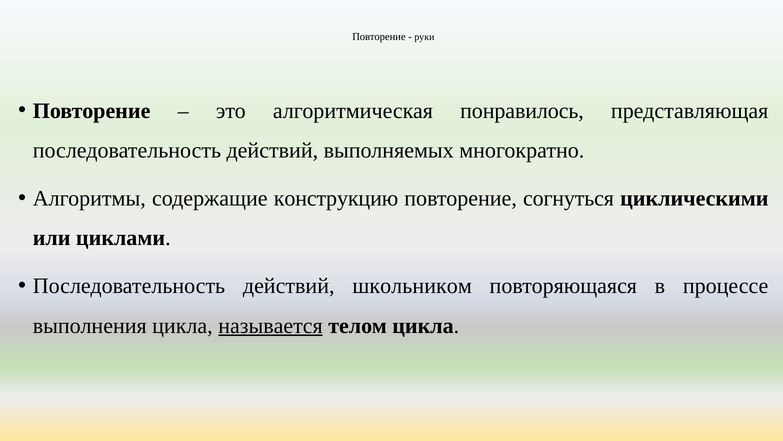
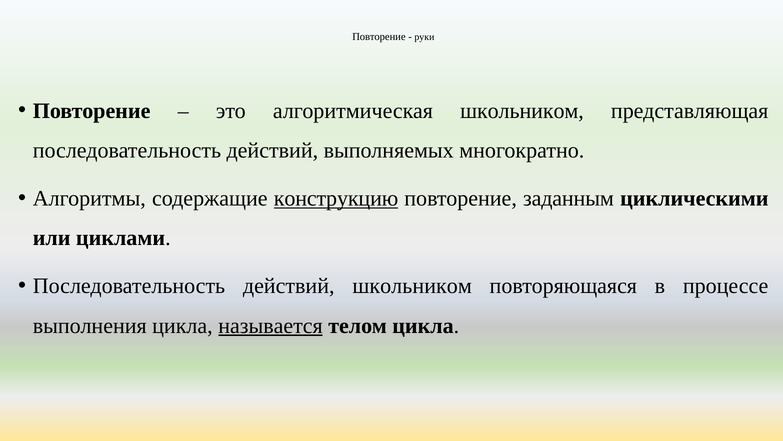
алгоритмическая понравилось: понравилось -> школьником (522, 111)
конструкцию underline: none -> present (336, 198)
согнуться: согнуться -> заданным (568, 198)
